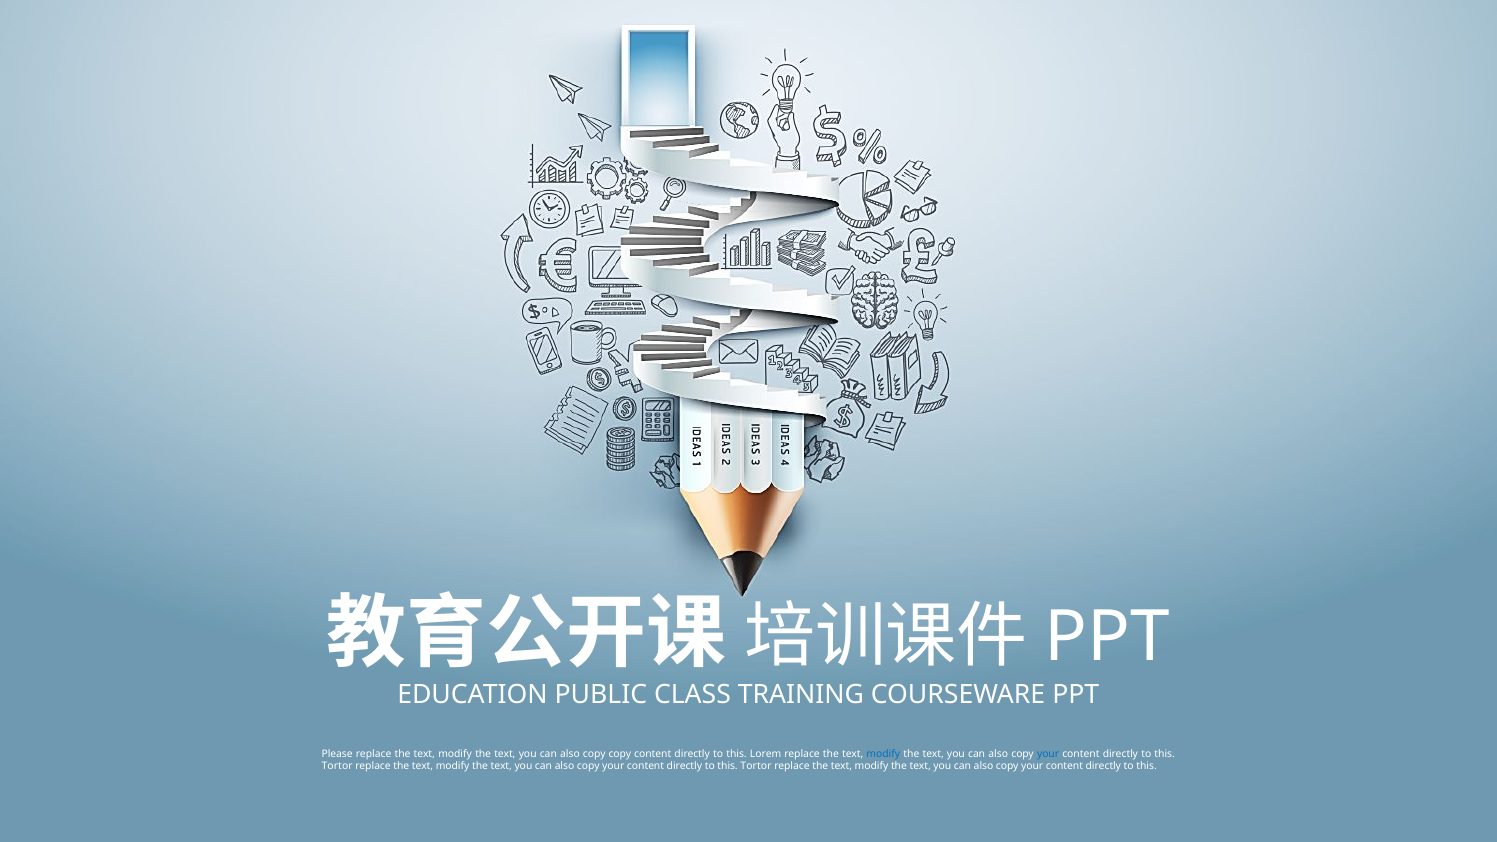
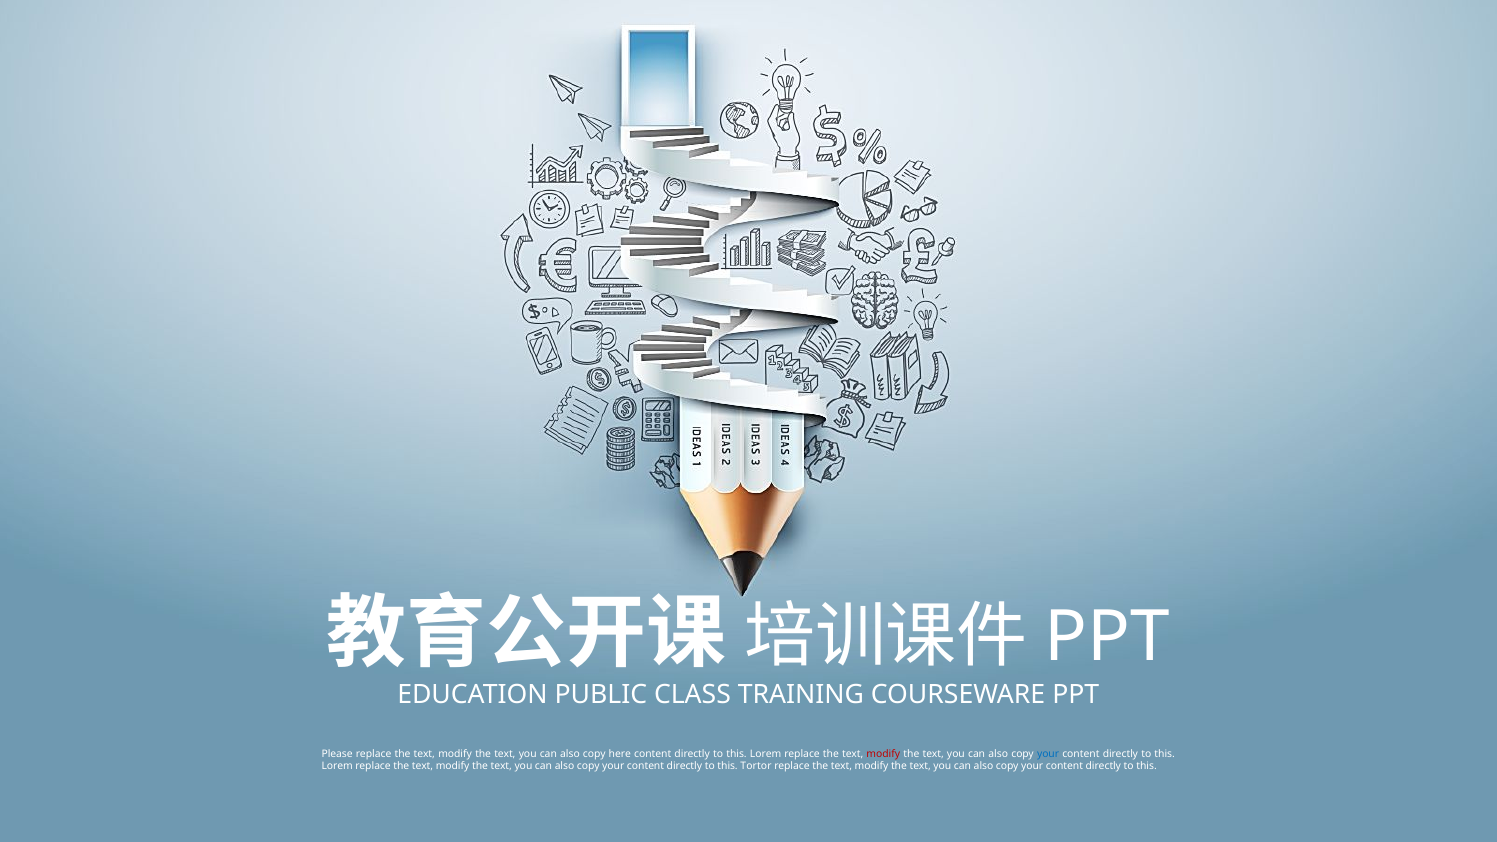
copy copy: copy -> here (620, 754)
modify colour: blue -> red (883, 754)
Tortor: Tortor -> Lorem (337, 766)
